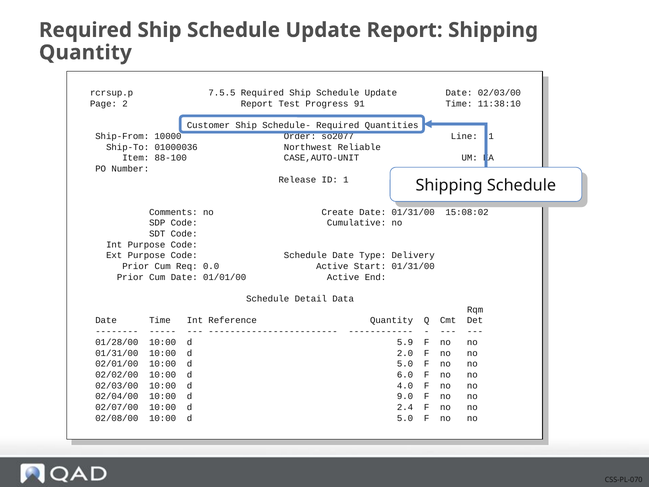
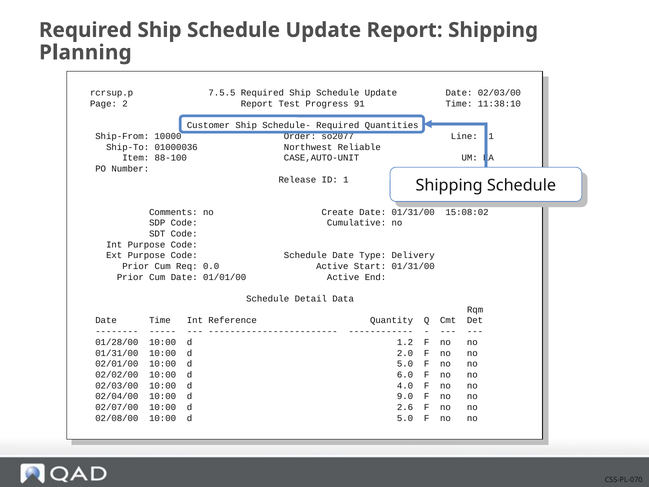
Quantity: Quantity -> Planning (85, 52)
5.9: 5.9 -> 1.2 (405, 342)
2.4: 2.4 -> 2.6 (405, 407)
